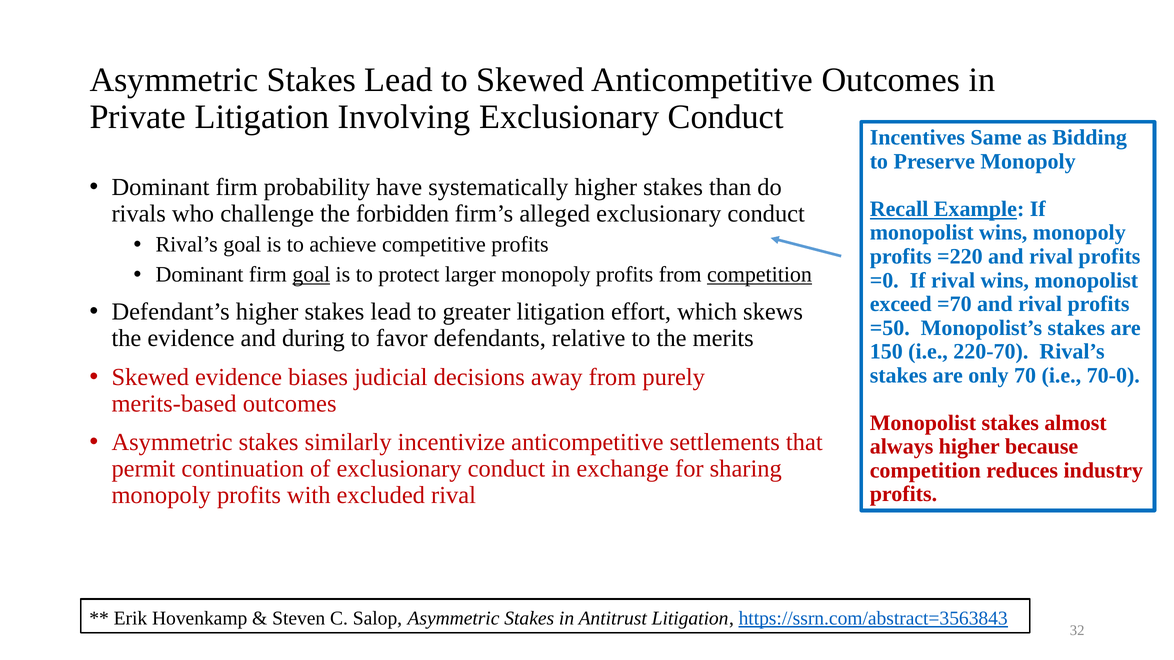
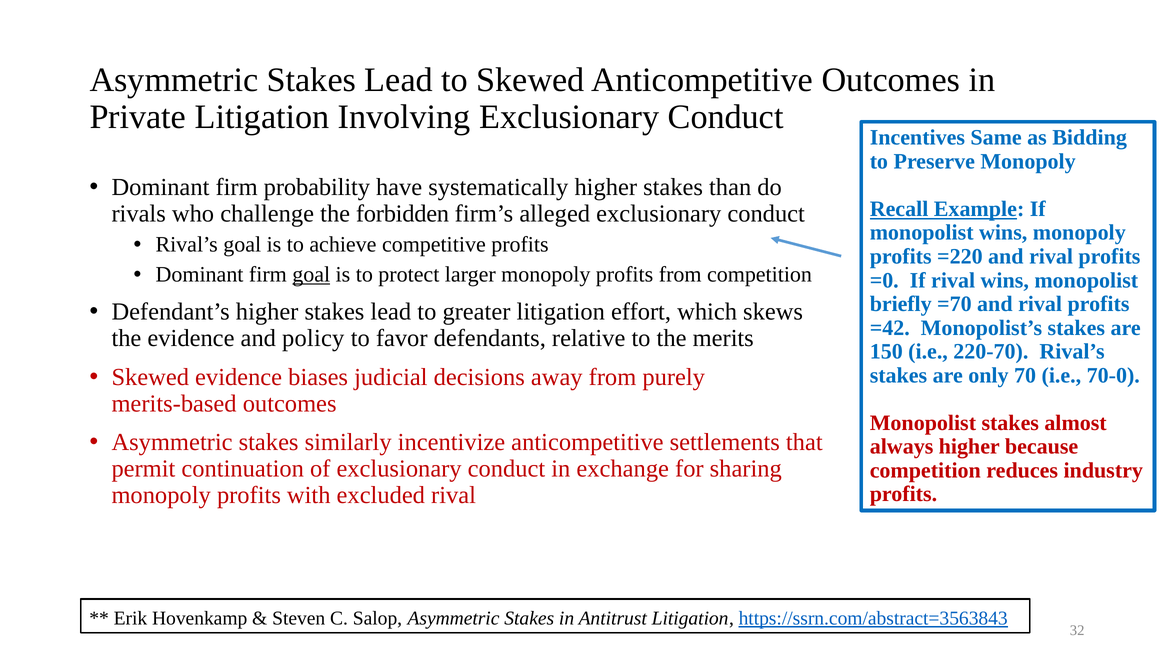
competition underline: present -> none (760, 275)
exceed: exceed -> briefly (901, 304)
=50: =50 -> =42 (890, 328)
during: during -> policy (313, 339)
